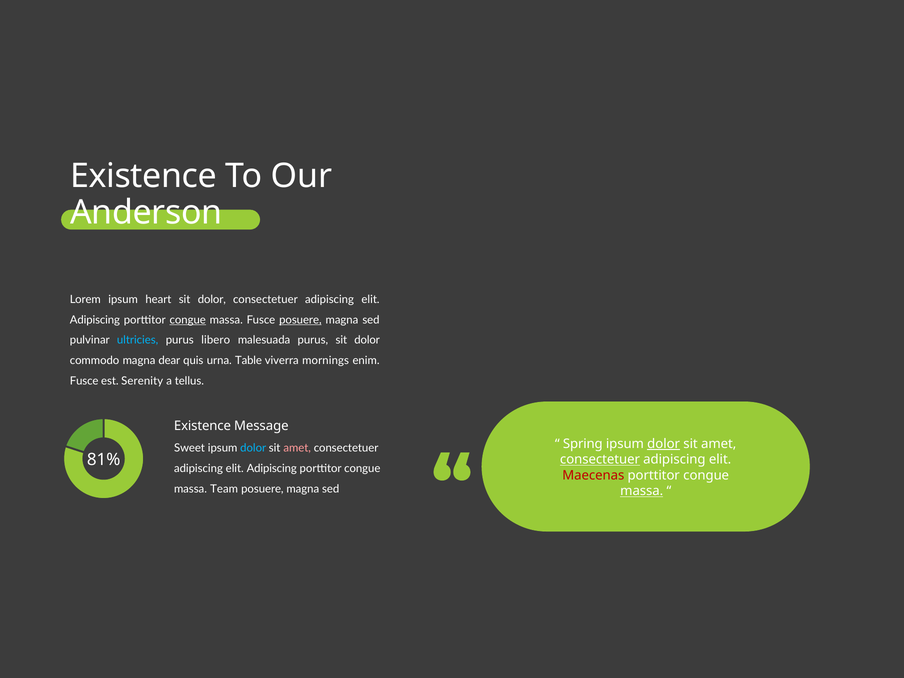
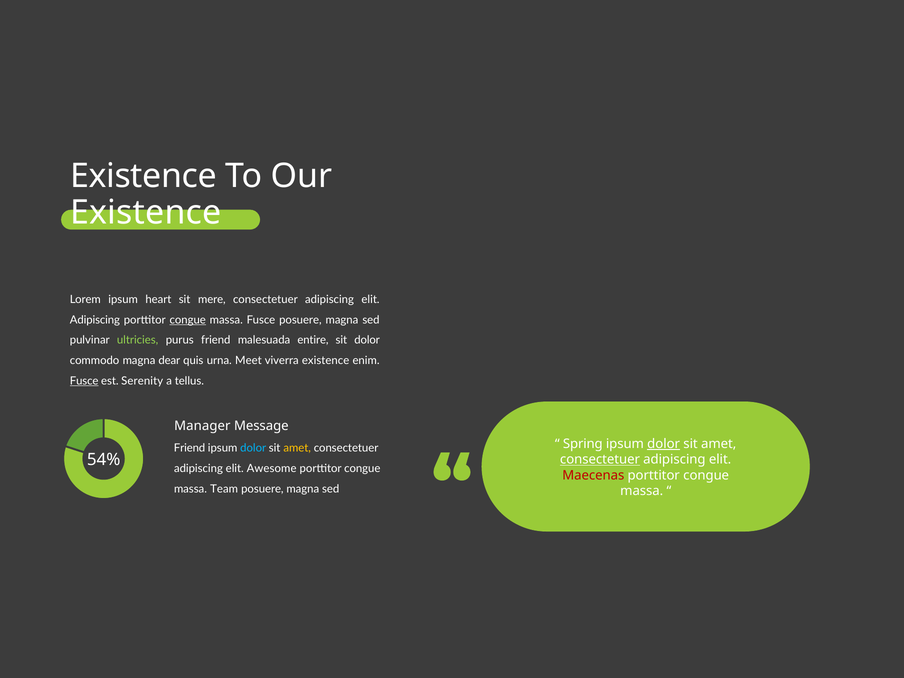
Anderson: Anderson -> Existence (146, 213)
dolor: dolor -> mere (212, 299)
posuere underline: present -> none (300, 320)
ultricies colour: light blue -> light green (138, 340)
purus libero: libero -> friend (216, 340)
malesuada purus: purus -> entire (313, 340)
Table: Table -> Meet (248, 361)
viverra mornings: mornings -> existence (326, 361)
Fusce underline: none -> present (84, 381)
Existence: Existence -> Manager (202, 426)
Sweet: Sweet -> Friend (190, 448)
amet colour: pink -> yellow (297, 448)
81%: 81% -> 54% (104, 460)
Adipiscing: Adipiscing -> Awesome (272, 468)
massa underline: present -> none (642, 491)
